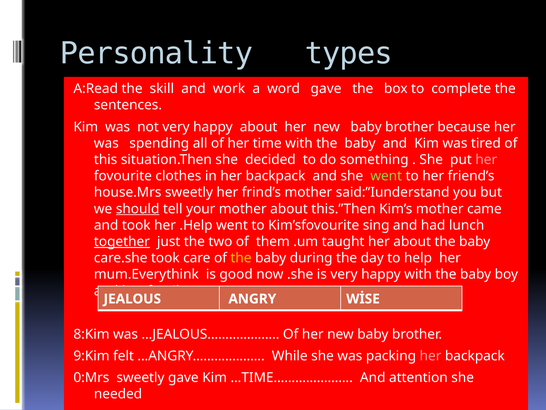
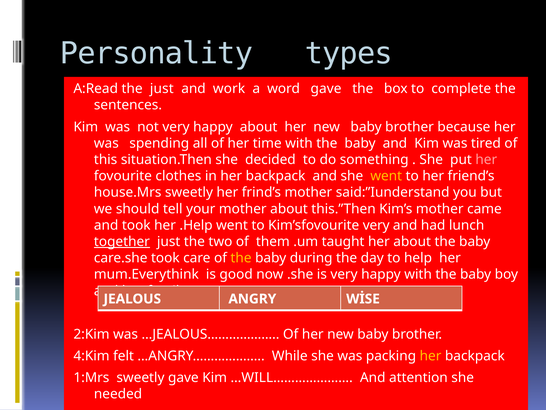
the skill: skill -> just (162, 89)
went colour: light green -> yellow (386, 176)
should underline: present -> none (138, 209)
Kim’sfovourite sing: sing -> very (376, 225)
8:Kim: 8:Kim -> 2:Kim (91, 334)
9:Kim: 9:Kim -> 4:Kim (91, 356)
her colour: pink -> yellow (431, 356)
0:Mrs: 0:Mrs -> 1:Mrs (91, 377)
…TIME…………………: …TIME………………… -> …WILL………………… (292, 377)
